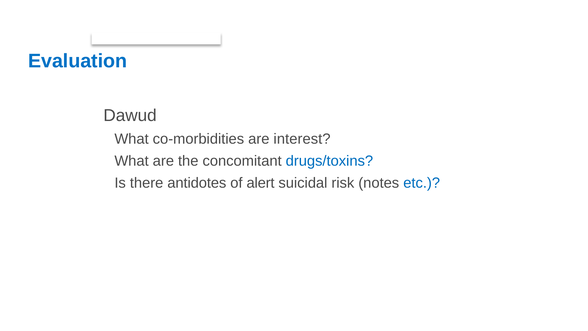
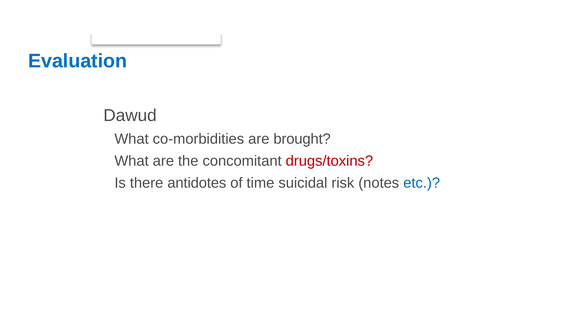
interest: interest -> brought (302, 139)
drugs/toxins colour: blue -> red (329, 161)
alert: alert -> time (260, 183)
